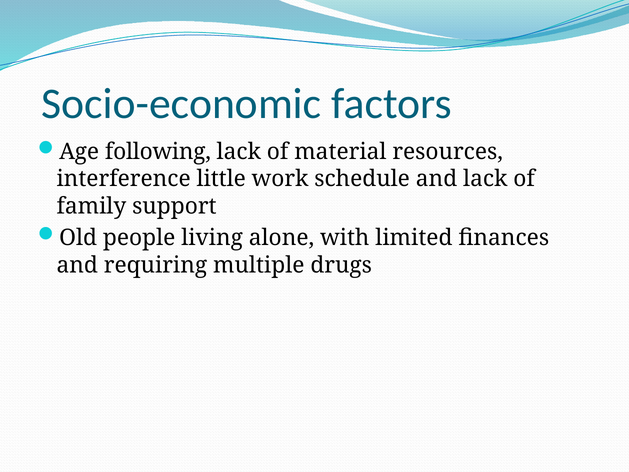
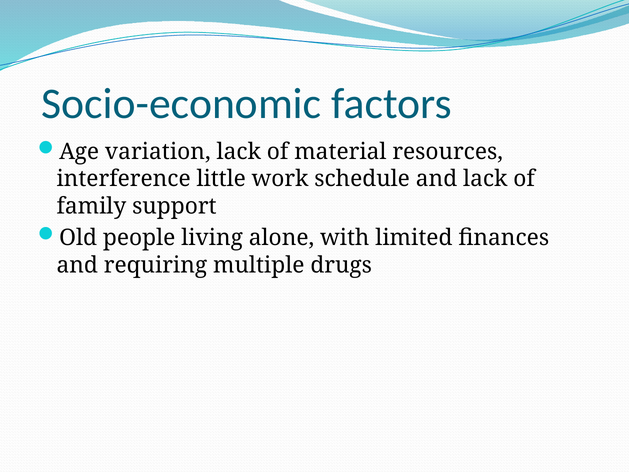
following: following -> variation (158, 151)
